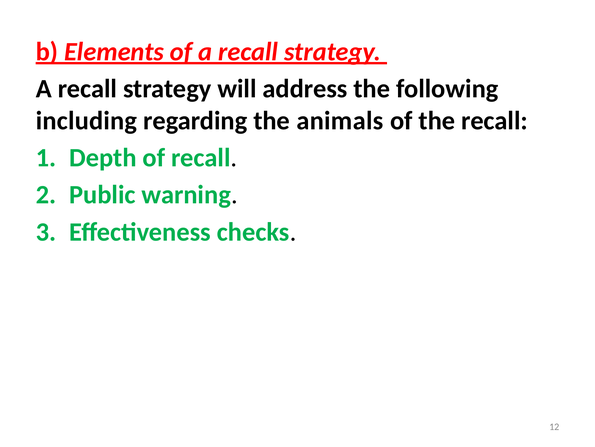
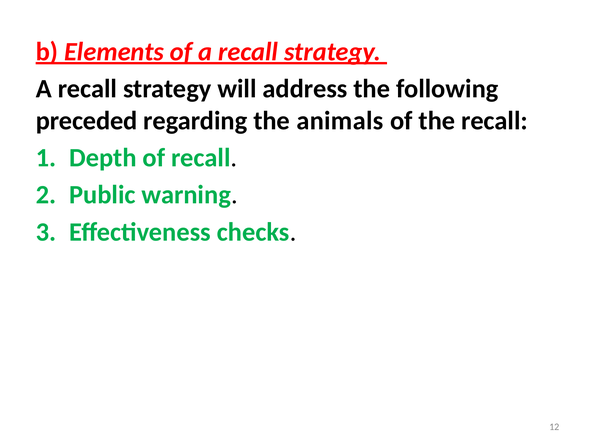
including: including -> preceded (87, 120)
